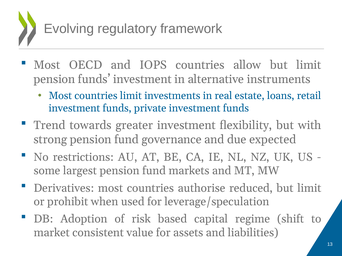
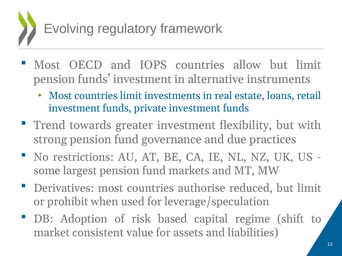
expected: expected -> practices (273, 140)
